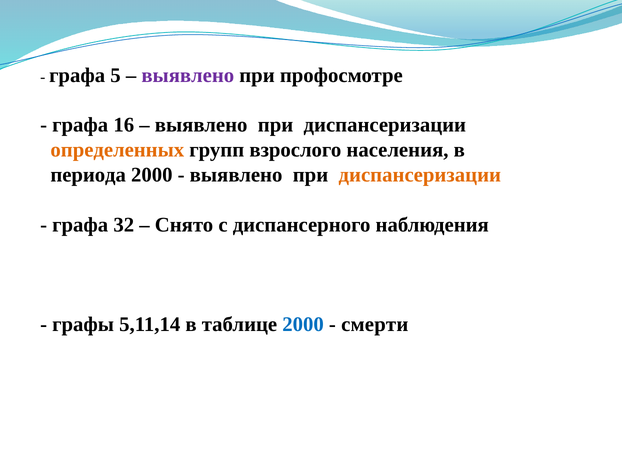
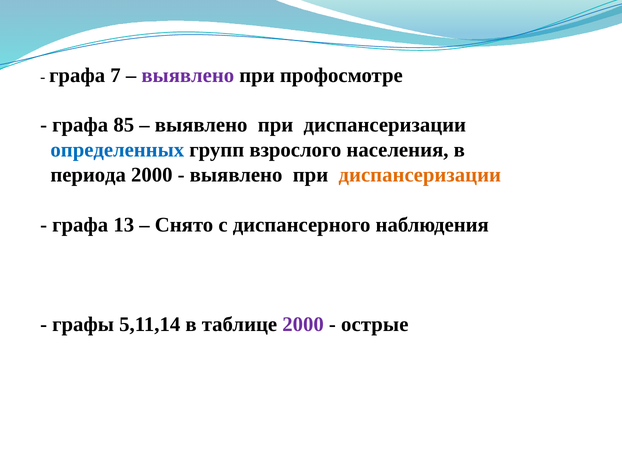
5: 5 -> 7 (116, 75)
16: 16 -> 85 (124, 125)
определенных colour: orange -> blue (117, 150)
32: 32 -> 13 (124, 225)
2000 colour: blue -> purple (303, 324)
смерти: смерти -> острые (375, 324)
